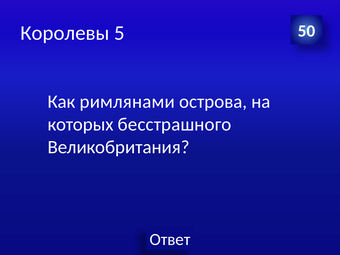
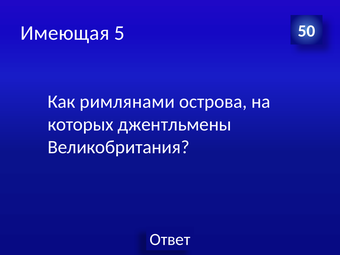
Королевы: Королевы -> Имеющая (65, 33)
бесстрашного: бесстрашного -> джентльмены (175, 124)
